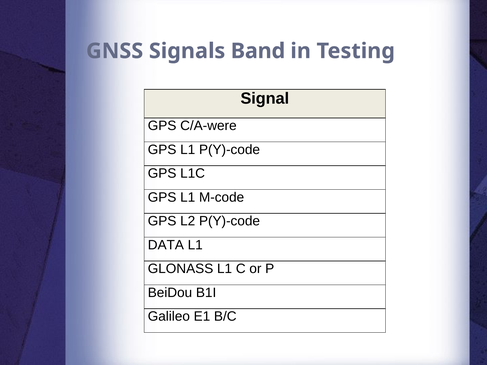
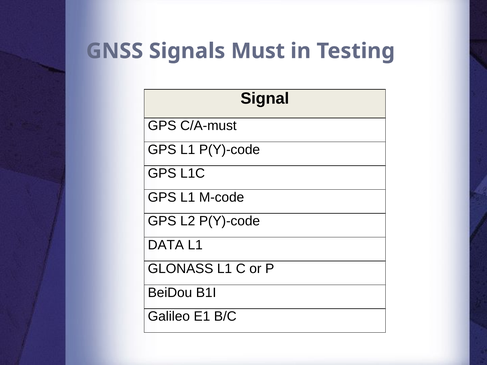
Band: Band -> Must (258, 51)
C/A-were: C/A-were -> C/A-must (208, 126)
